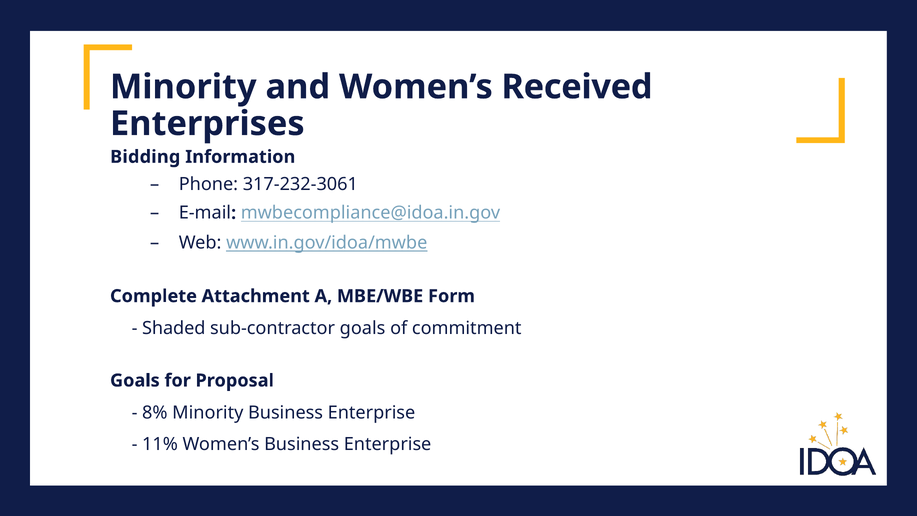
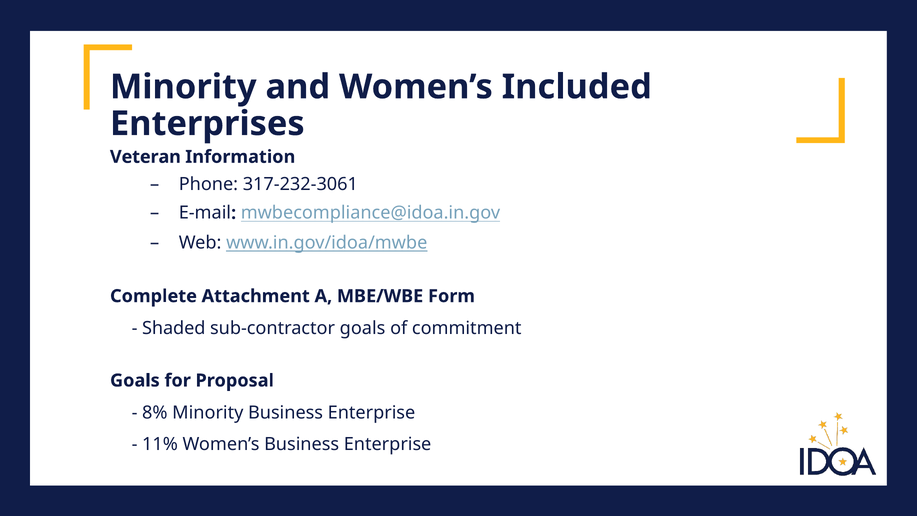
Received: Received -> Included (577, 87)
Bidding: Bidding -> Veteran (145, 157)
